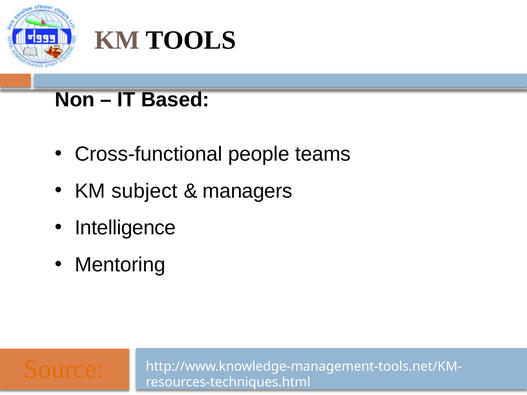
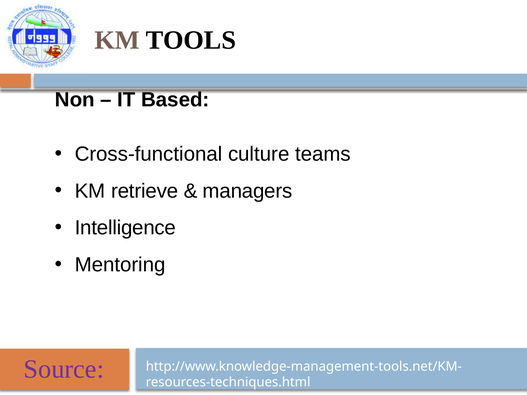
people: people -> culture (259, 154)
subject: subject -> retrieve (145, 191)
Source colour: orange -> purple (64, 369)
